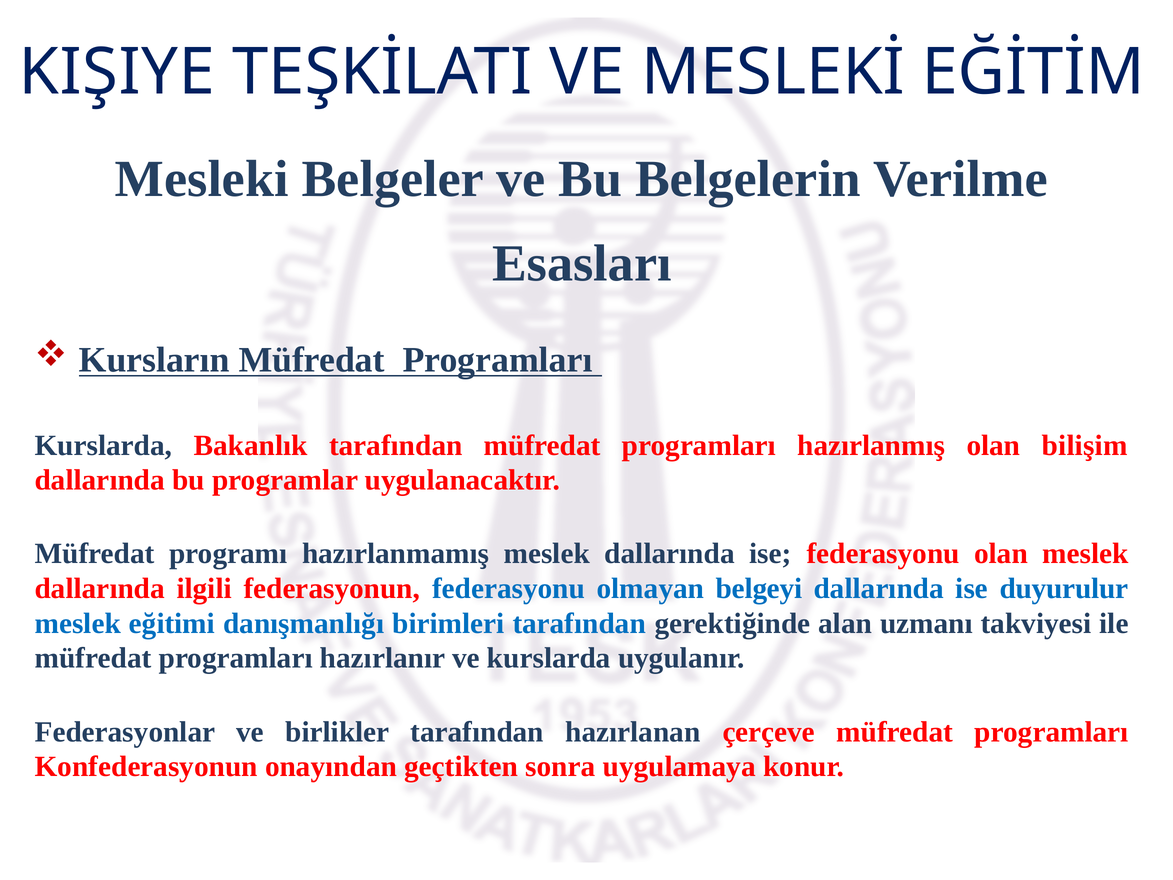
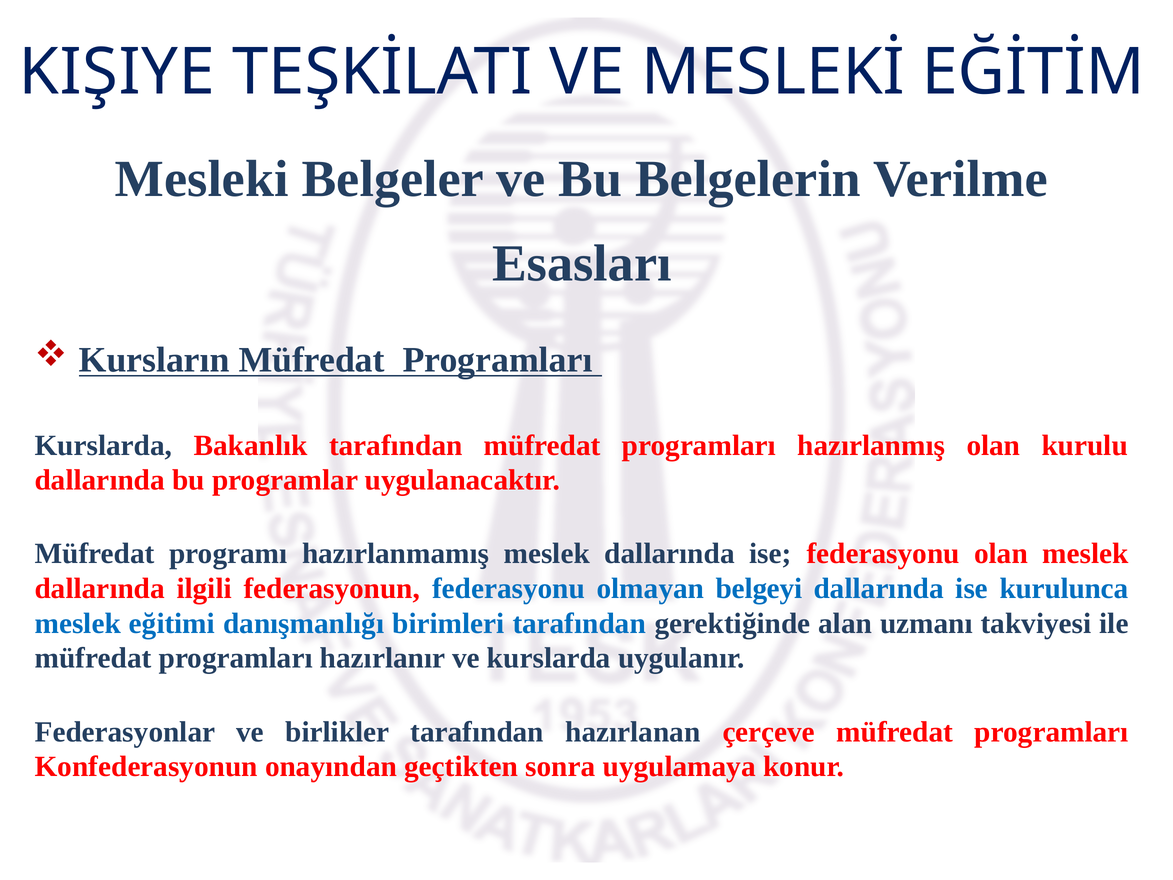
bilişim: bilişim -> kurulu (1085, 445)
duyurulur: duyurulur -> kurulunca (1064, 588)
